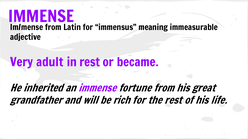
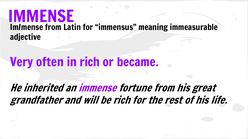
adult: adult -> often (50, 62)
in rest: rest -> rich (90, 62)
